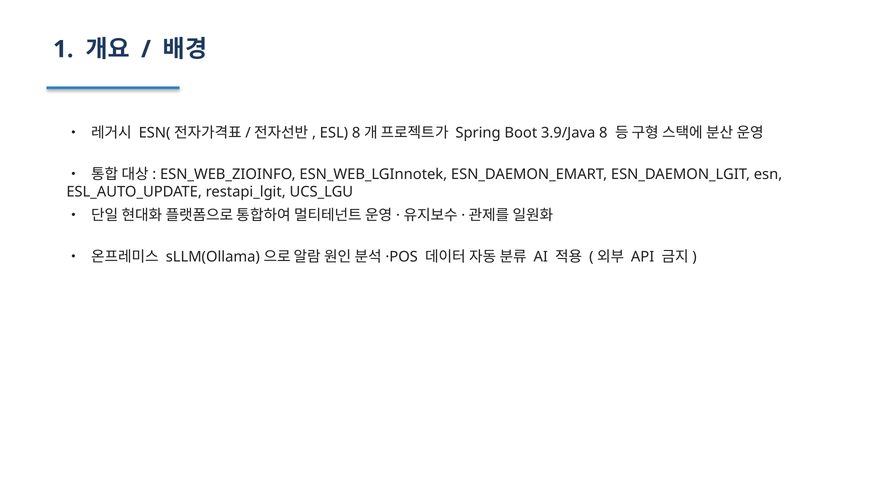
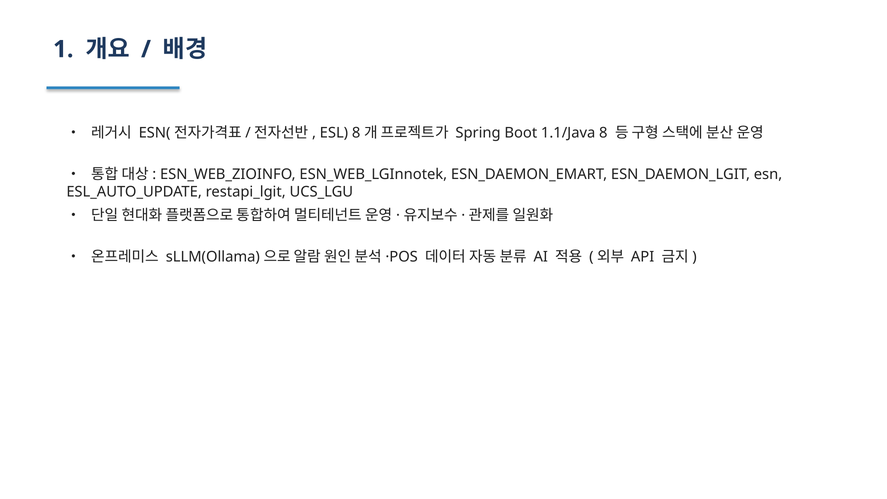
3.9/Java: 3.9/Java -> 1.1/Java (568, 133)
